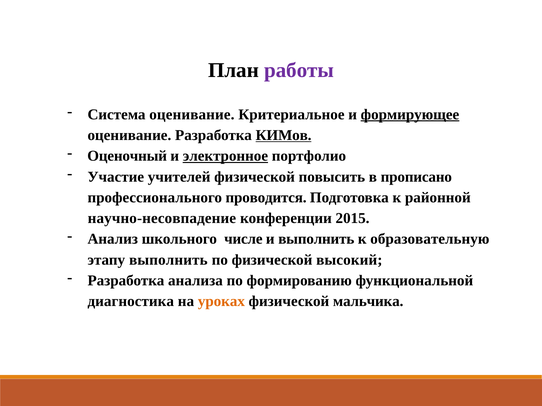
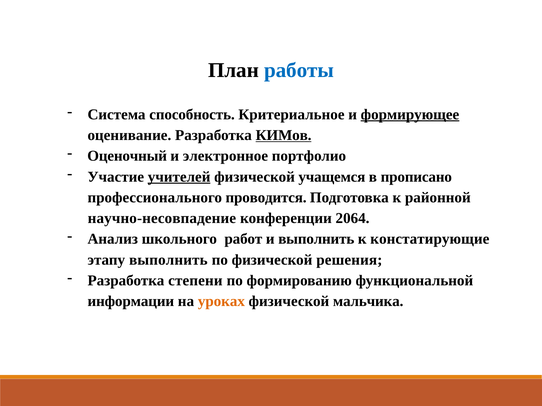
работы colour: purple -> blue (299, 70)
Система оценивание: оценивание -> способность (192, 115)
электронное underline: present -> none (225, 156)
учителей underline: none -> present (179, 177)
повысить: повысить -> учащемся (332, 177)
2015: 2015 -> 2064 (353, 219)
числе: числе -> работ (243, 239)
образовательную: образовательную -> констатирующие (430, 239)
высокий: высокий -> решения (349, 260)
анализа: анализа -> степени (195, 281)
диагностика: диагностика -> информации (131, 302)
